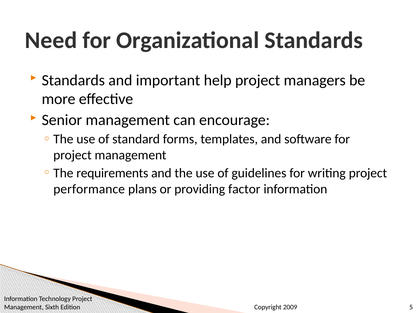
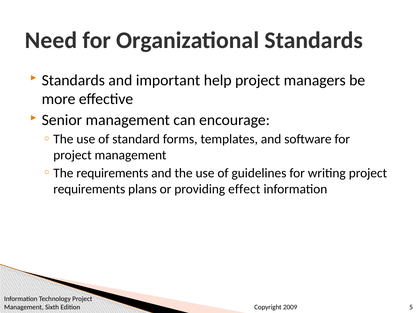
performance: performance -> requirements (89, 189)
factor: factor -> effect (244, 189)
